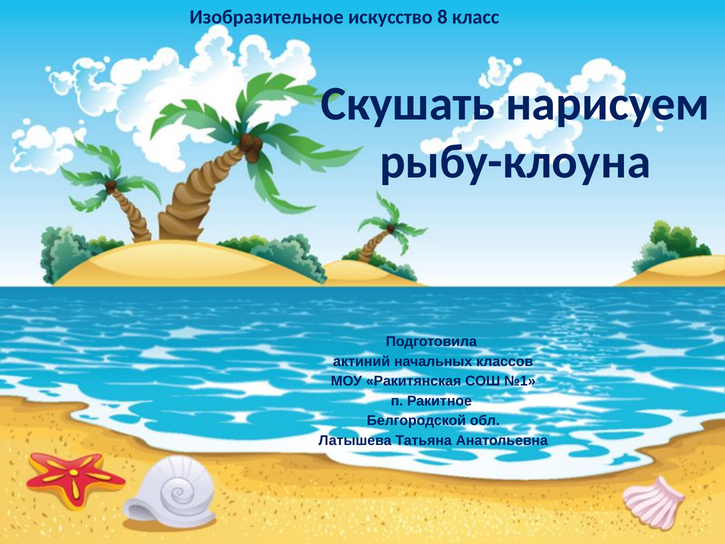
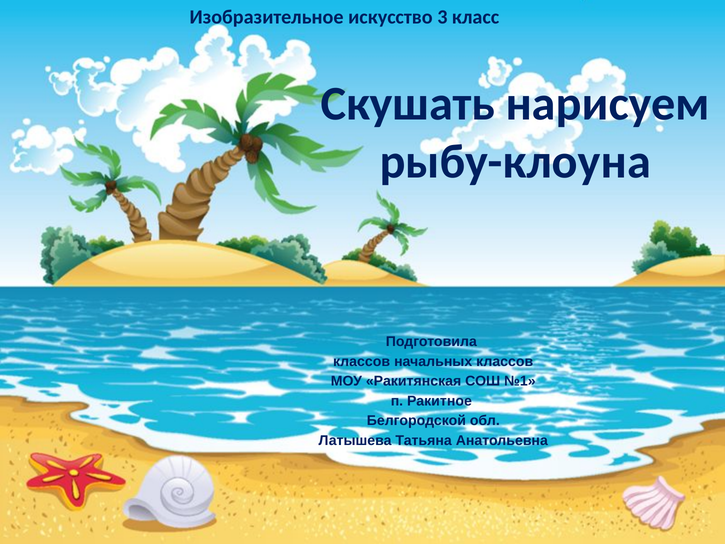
8: 8 -> 3 (442, 17)
актиний: актиний -> классов (362, 361)
